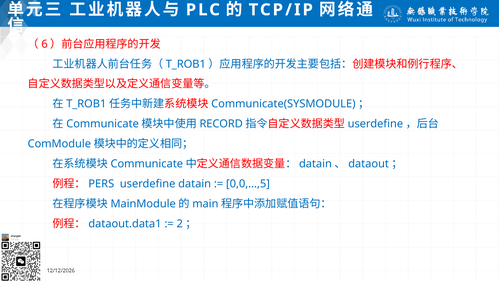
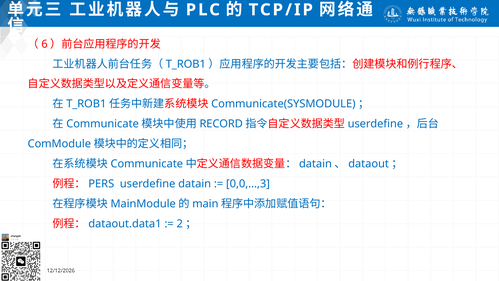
0,0,…,5: 0,0,…,5 -> 0,0,…,3 (248, 184)
